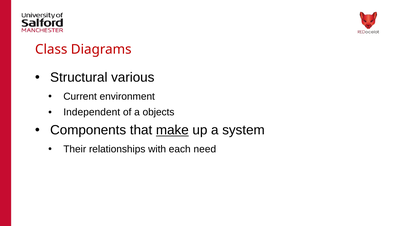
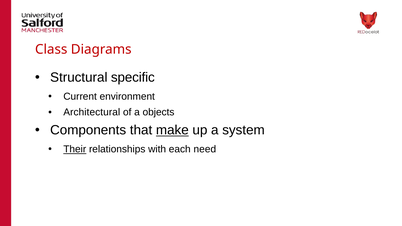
various: various -> specific (133, 77)
Independent: Independent -> Architectural (92, 112)
Their underline: none -> present (75, 149)
